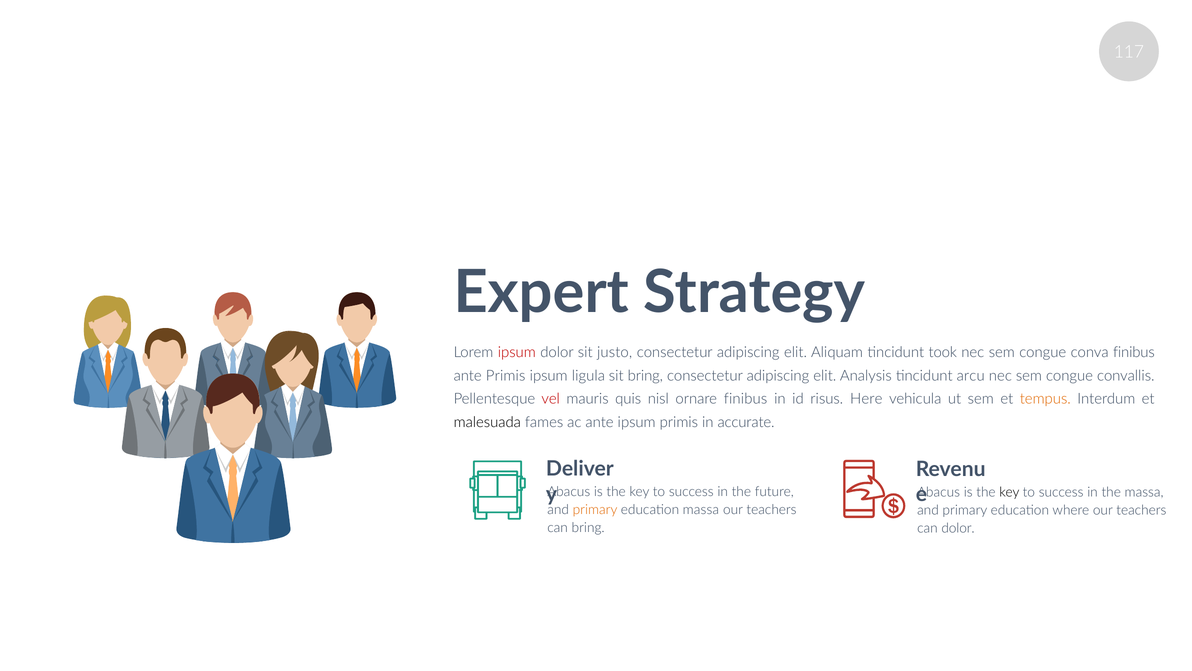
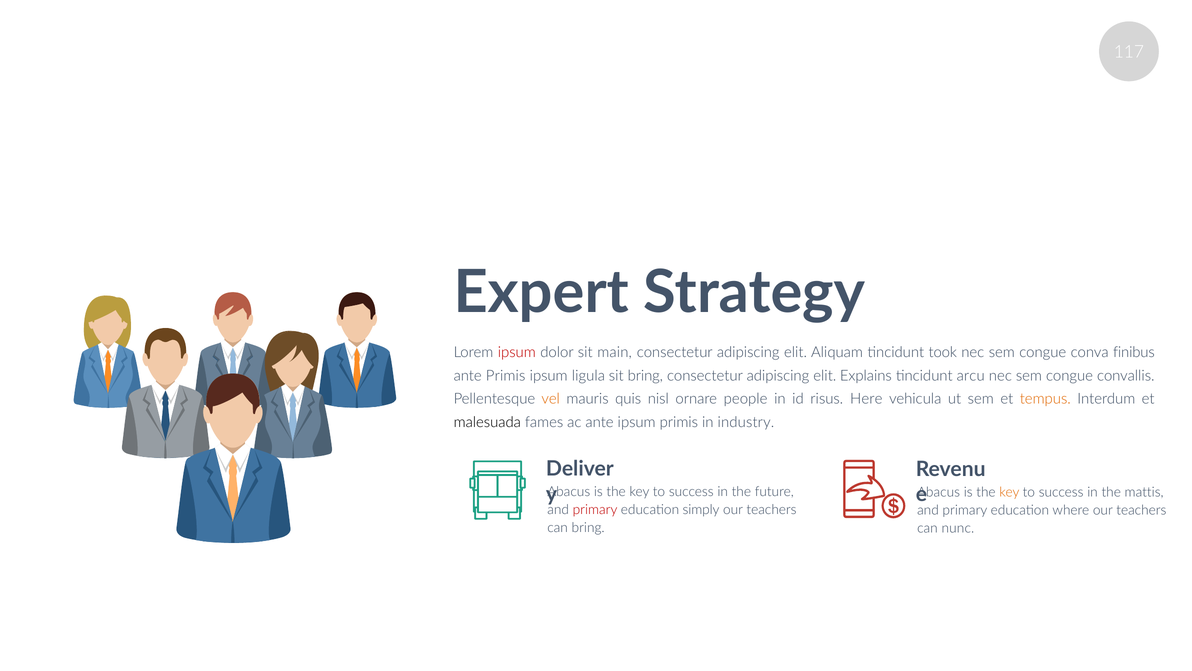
justo: justo -> main (615, 352)
Analysis: Analysis -> Explains (866, 375)
vel colour: red -> orange (551, 399)
ornare finibus: finibus -> people (746, 399)
accurate: accurate -> industry (746, 422)
key colour: black -> orange (1009, 492)
the massa: massa -> mattis (1144, 492)
primary colour: orange -> red (595, 509)
education massa: massa -> simply (701, 509)
can dolor: dolor -> nunc (958, 528)
